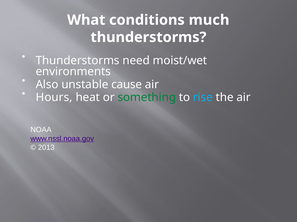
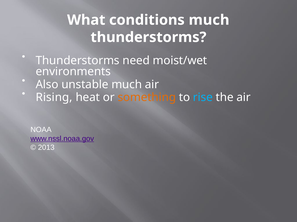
unstable cause: cause -> much (127, 85)
Hours: Hours -> Rising (54, 98)
something colour: green -> orange (147, 98)
